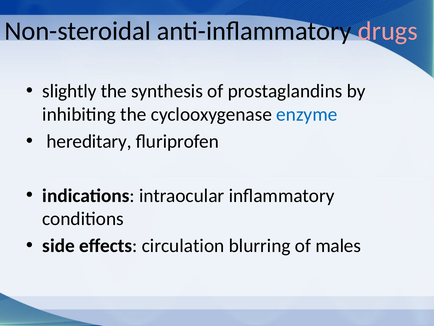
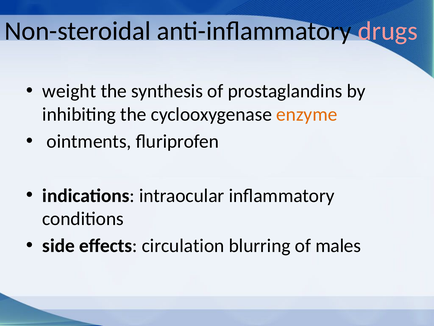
slightly: slightly -> weight (69, 91)
enzyme colour: blue -> orange (307, 114)
hereditary: hereditary -> ointments (89, 141)
